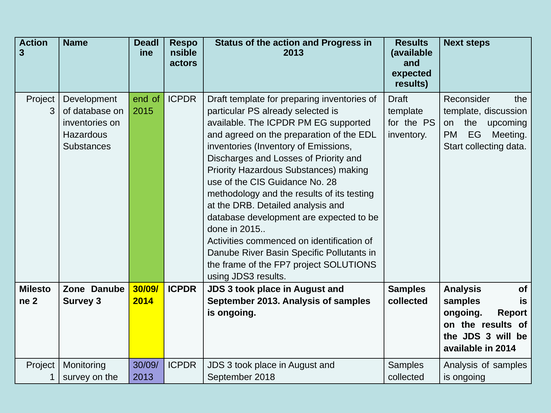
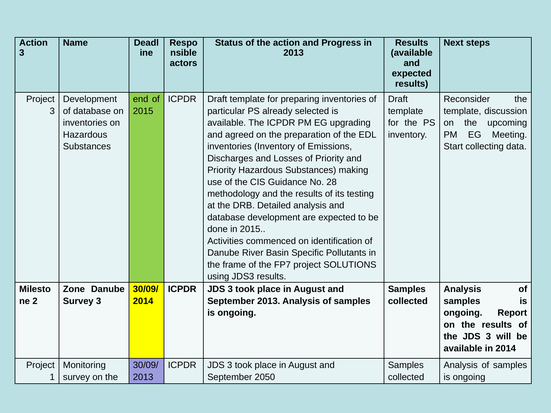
supported: supported -> upgrading (350, 123)
2018: 2018 -> 2050 (265, 377)
